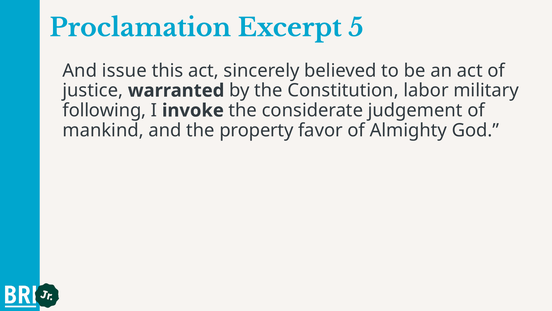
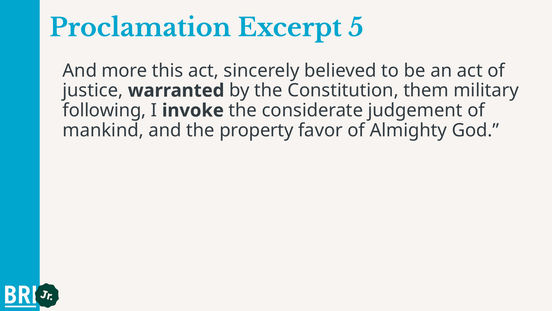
issue: issue -> more (124, 71)
labor: labor -> them (426, 90)
